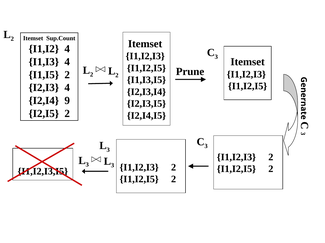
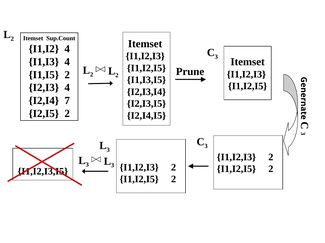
9: 9 -> 7 (67, 101)
